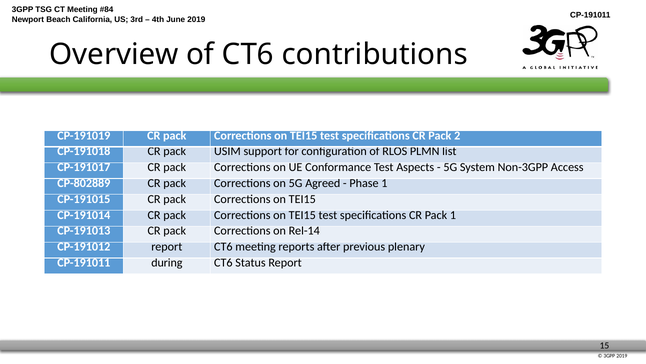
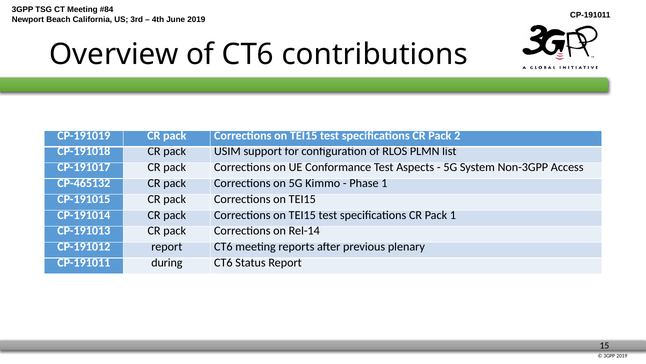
CP-802889: CP-802889 -> CP-465132 (84, 183)
Agreed: Agreed -> Kimmo (323, 183)
